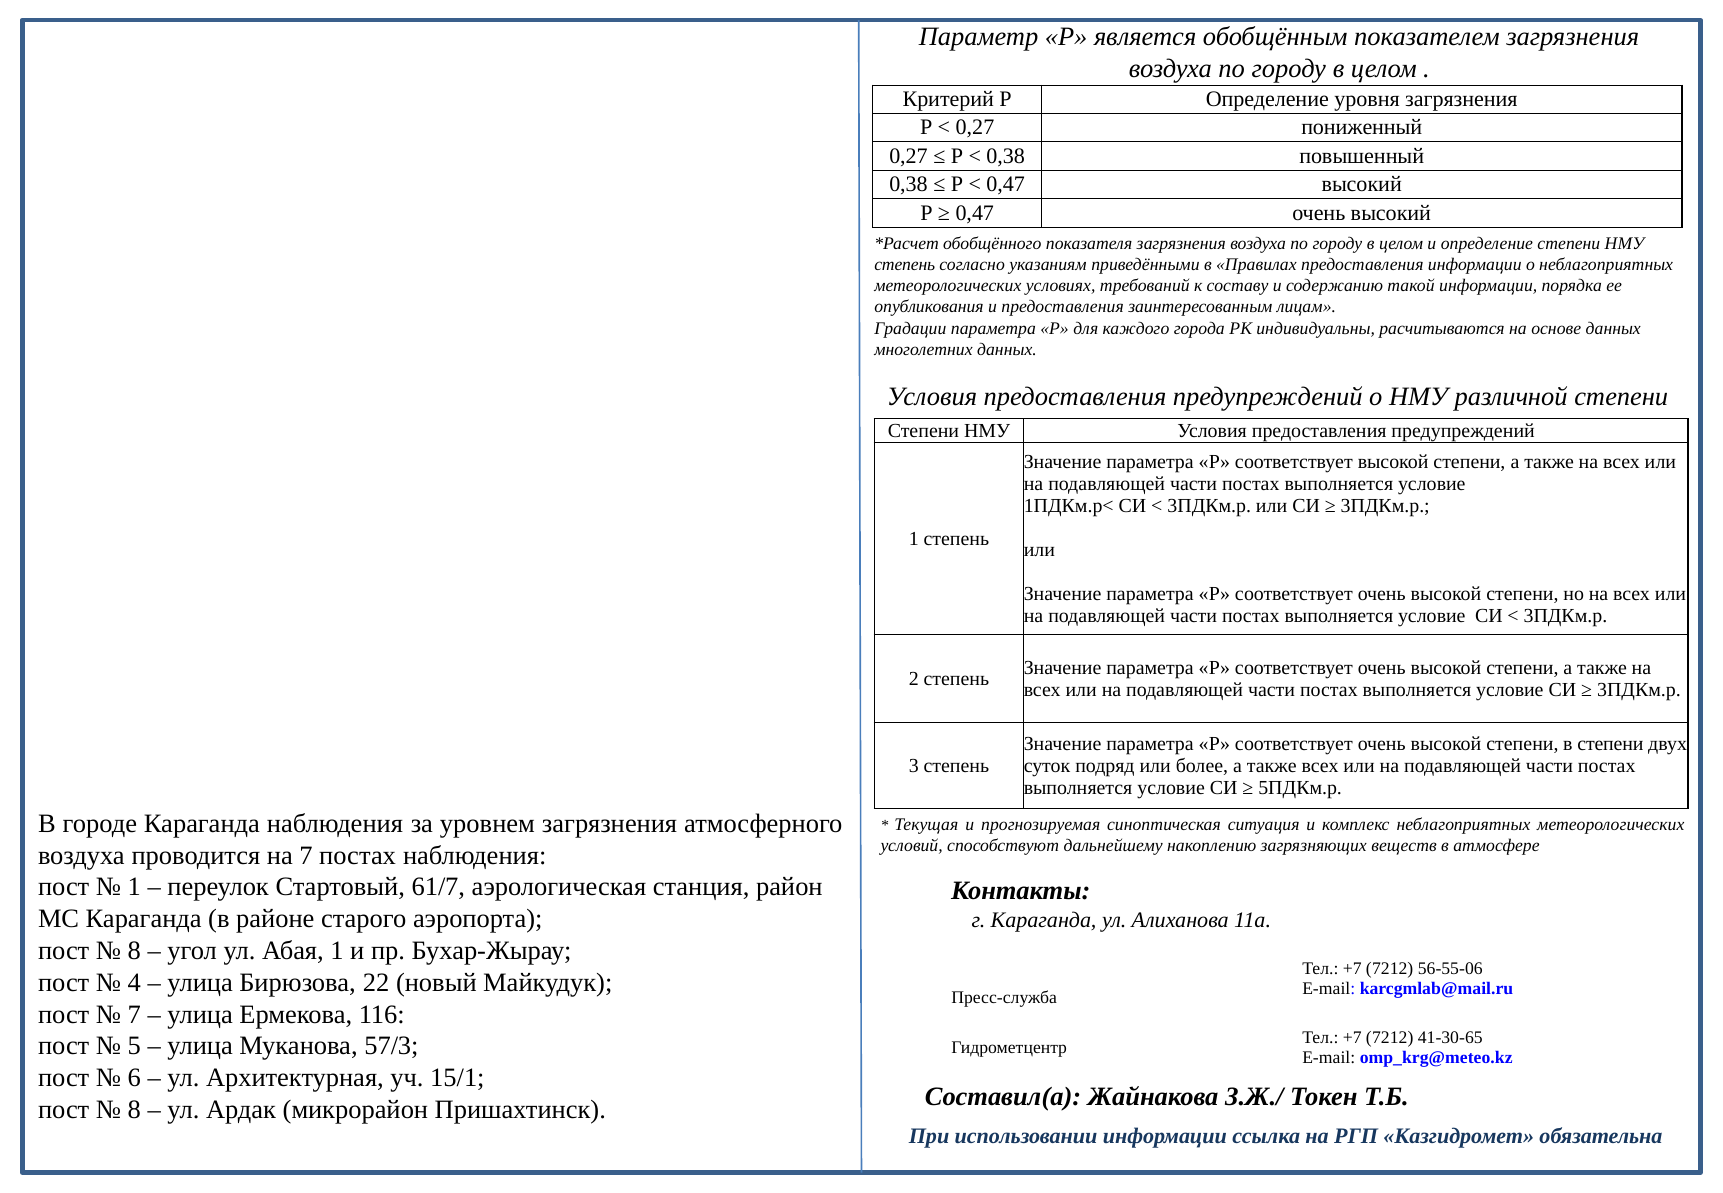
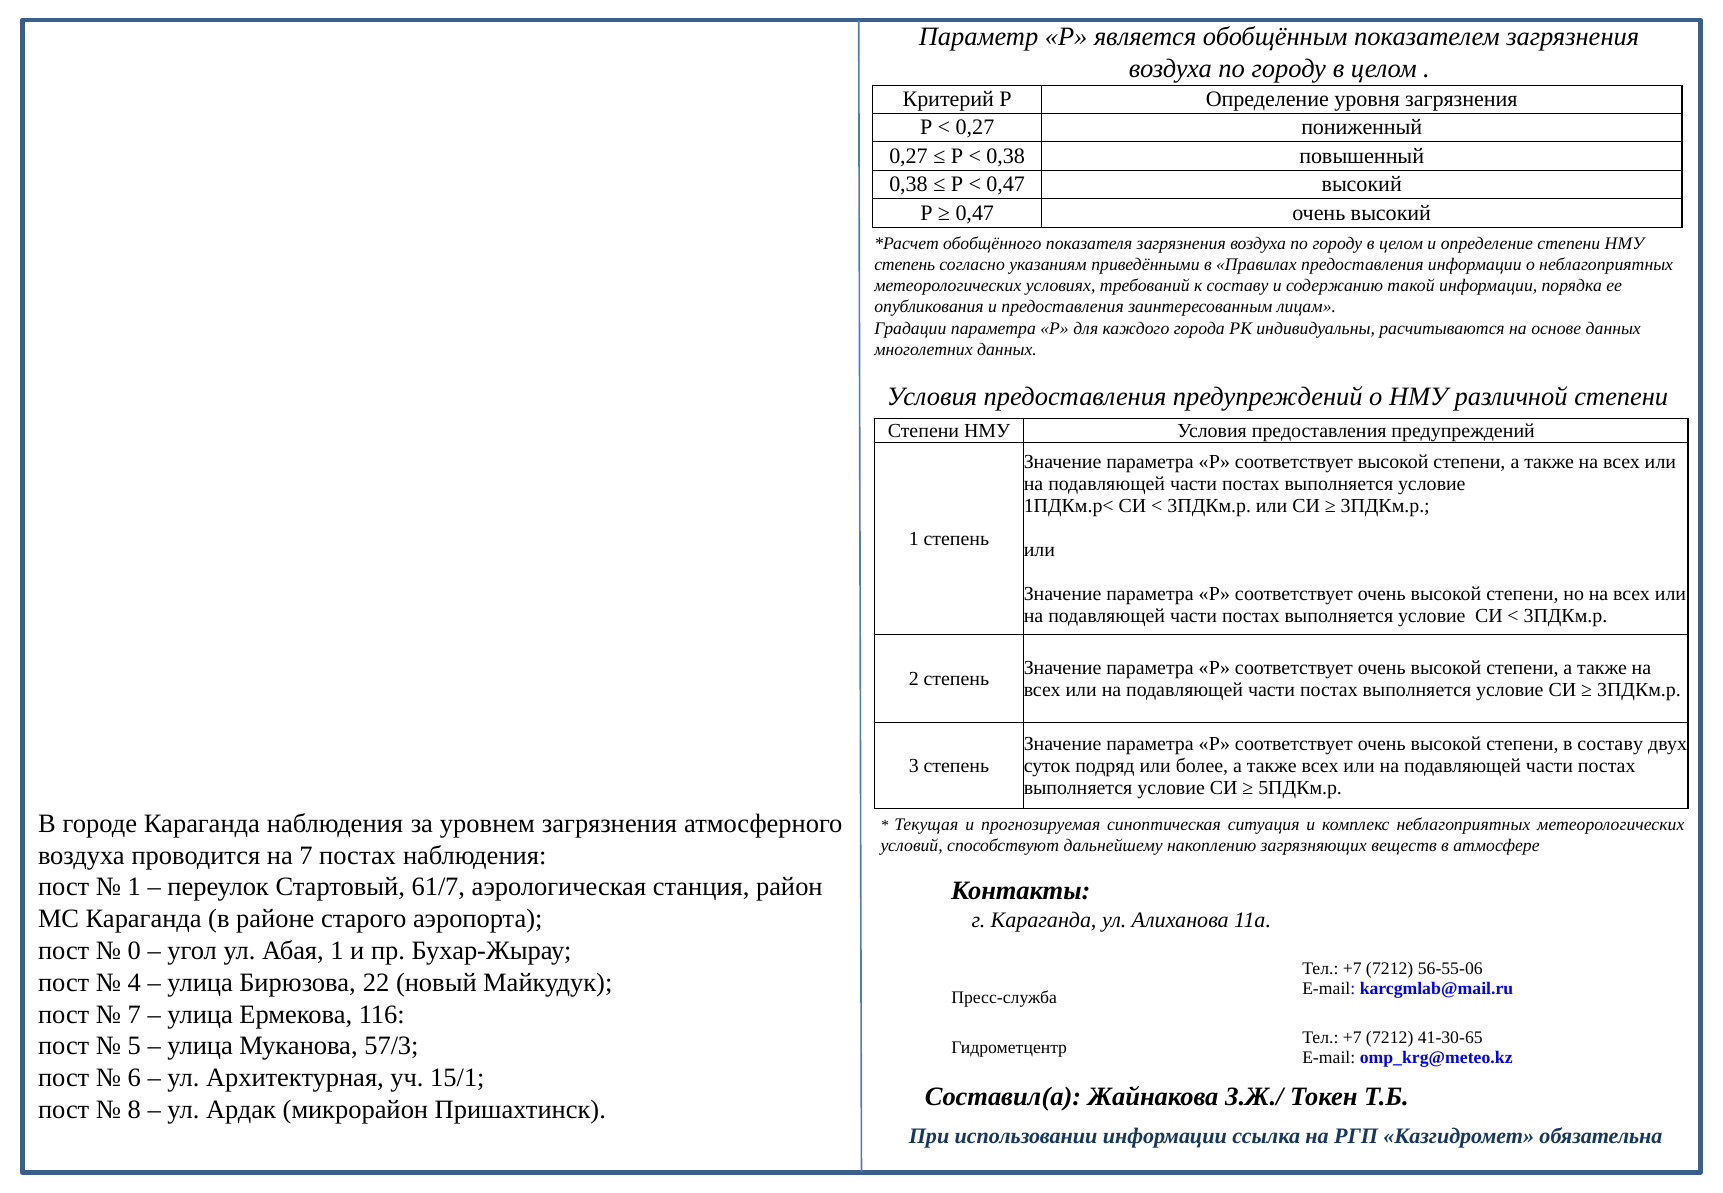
в степени: степени -> составу (1610, 744)
8: 8 -> 0 (134, 951)
